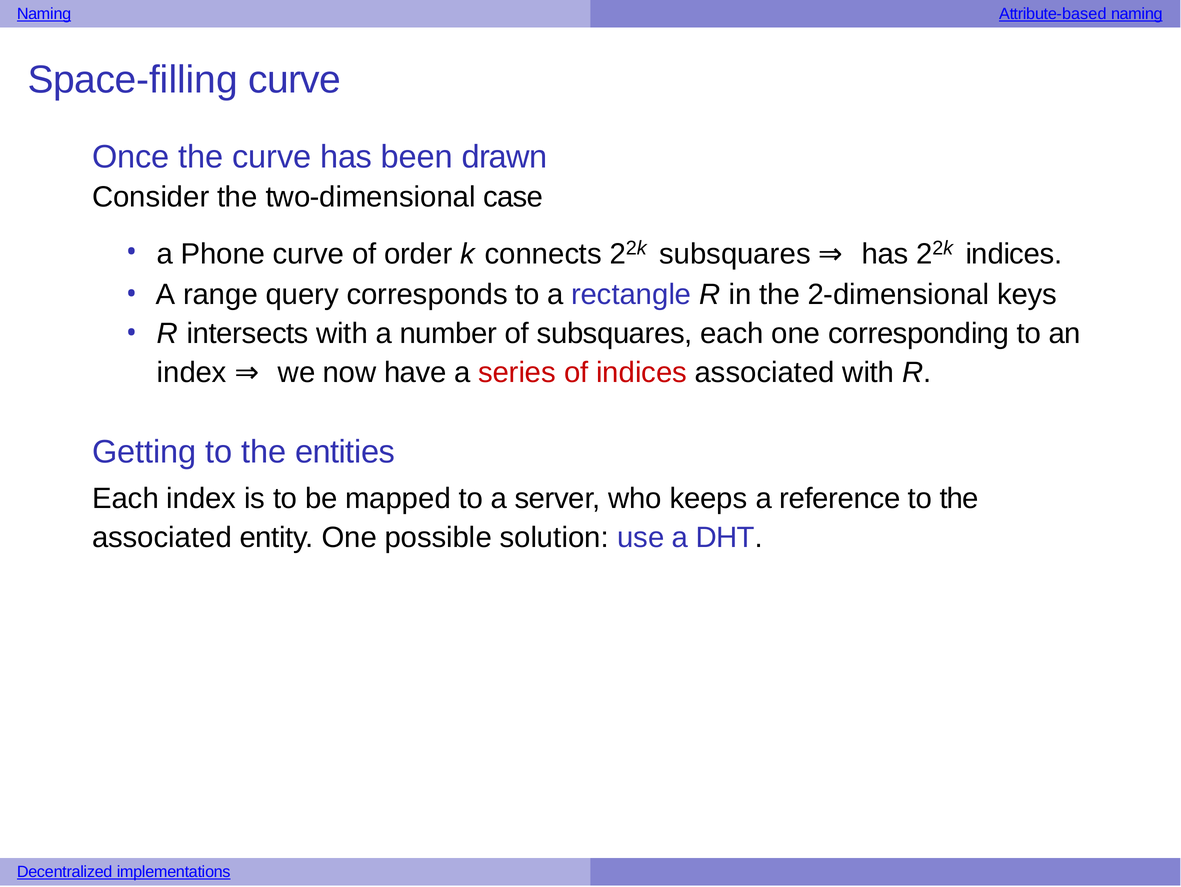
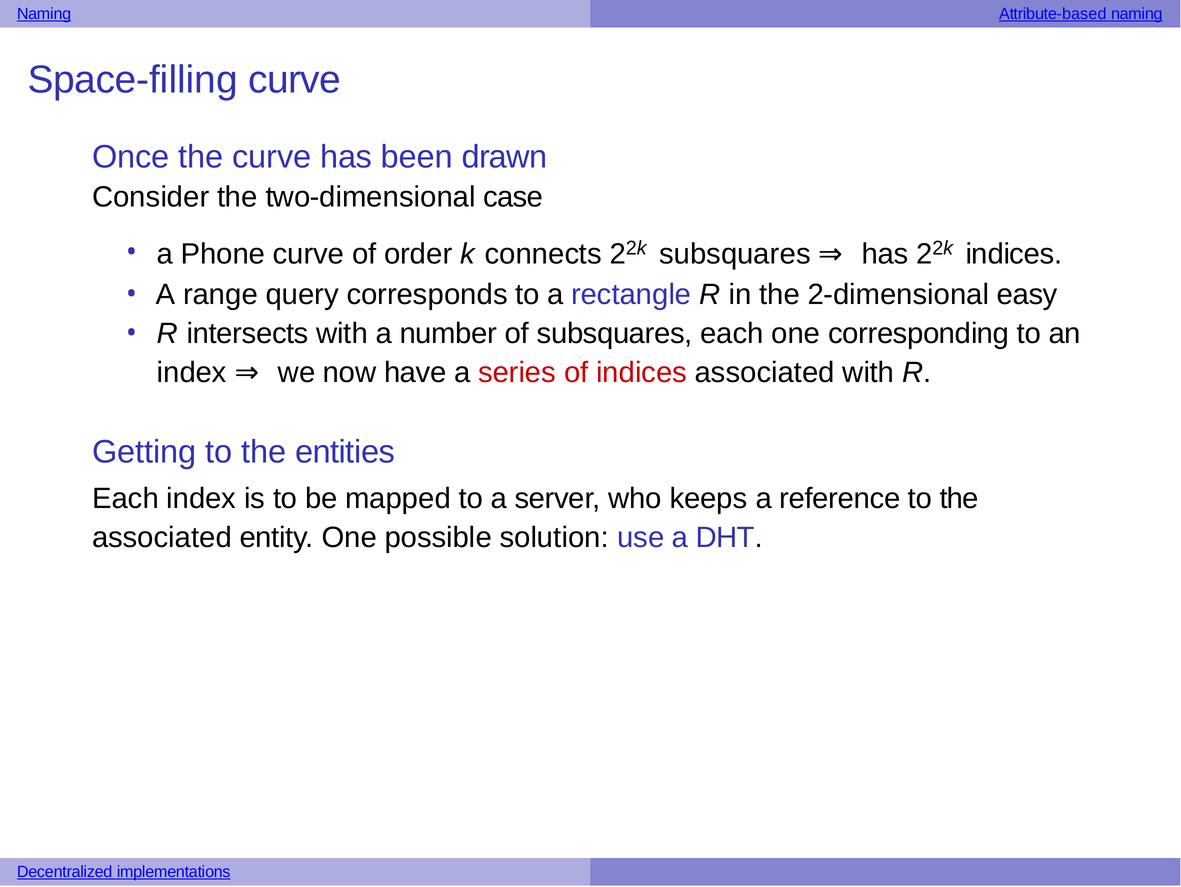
keys: keys -> easy (1027, 294)
